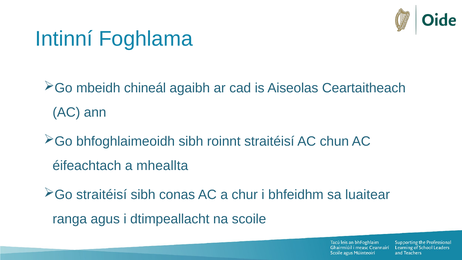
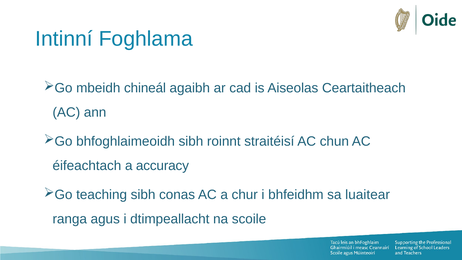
mheallta: mheallta -> accuracy (162, 166)
straitéisí: straitéisí -> teaching (102, 195)
